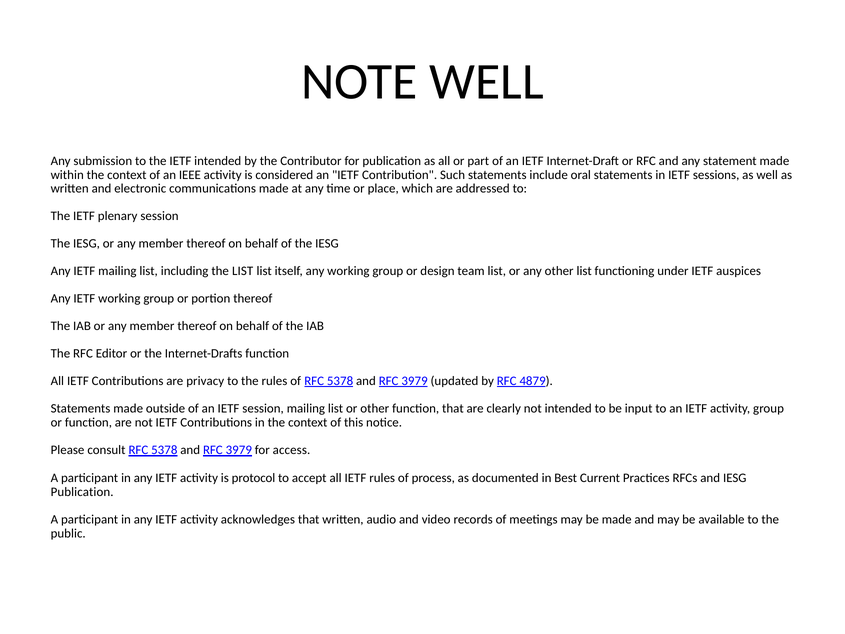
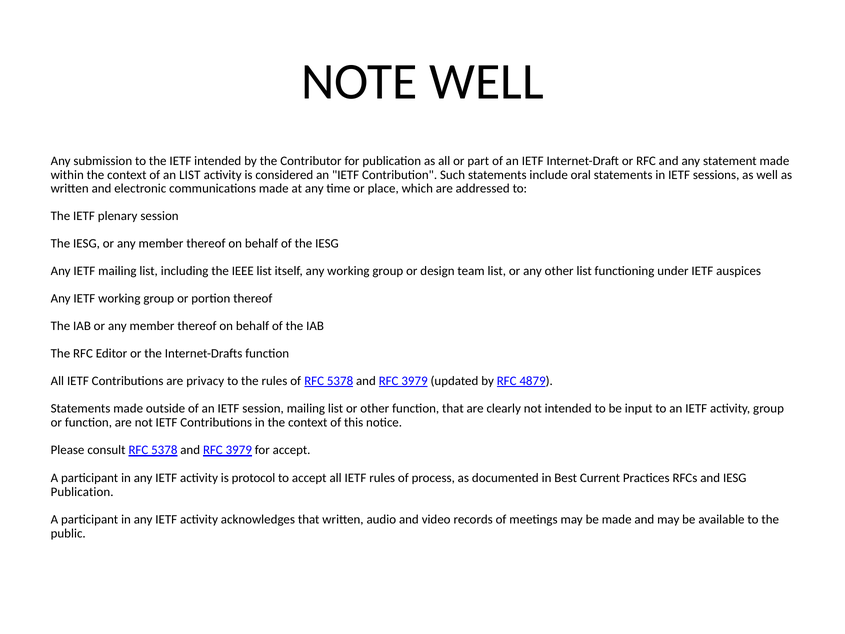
an IEEE: IEEE -> LIST (190, 175)
the LIST: LIST -> IEEE (243, 271)
for access: access -> accept (292, 450)
